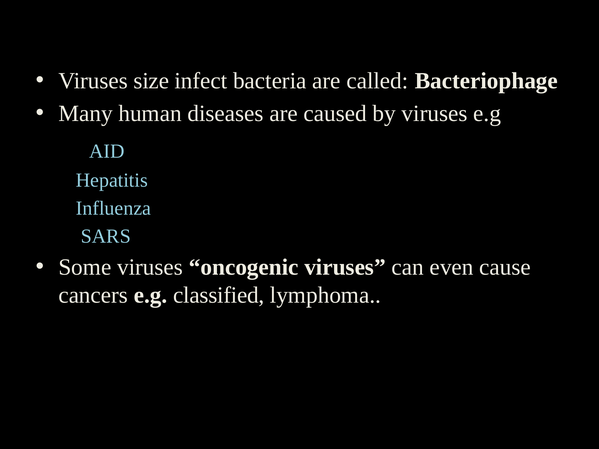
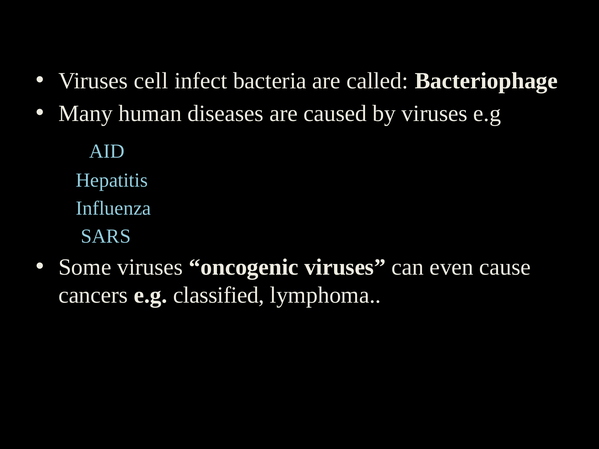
size: size -> cell (151, 81)
